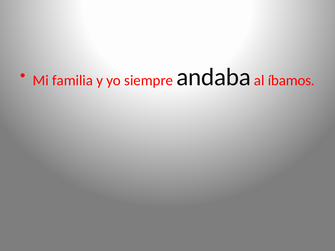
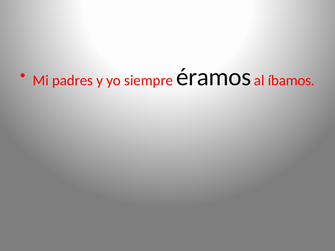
familia: familia -> padres (73, 81)
andaba: andaba -> éramos (214, 77)
